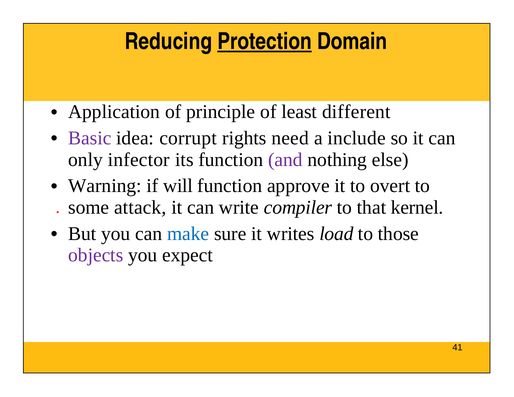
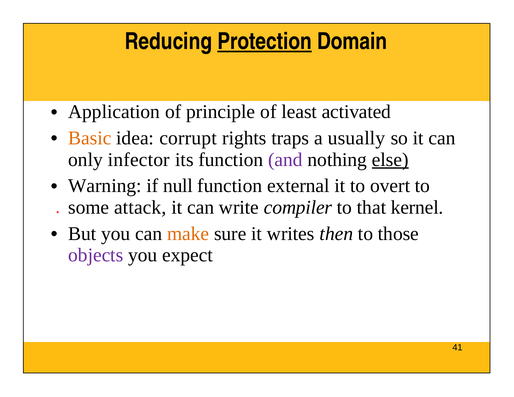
different: different -> activated (356, 112)
Basic colour: purple -> orange (90, 138)
need: need -> traps (290, 138)
include: include -> usually (357, 138)
else underline: none -> present (390, 160)
will: will -> null (178, 186)
approve: approve -> external (298, 186)
make colour: blue -> orange (188, 234)
load: load -> then (336, 234)
